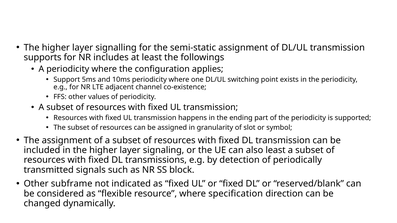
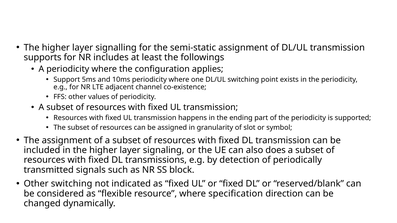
also least: least -> does (276, 150)
Other subframe: subframe -> switching (72, 184)
